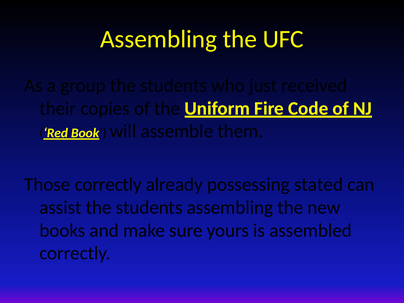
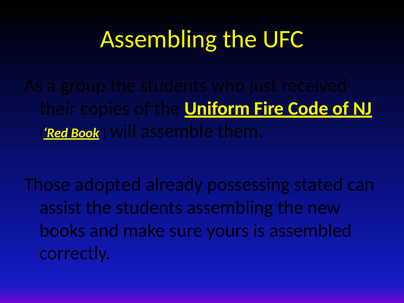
Those correctly: correctly -> adopted (108, 185)
